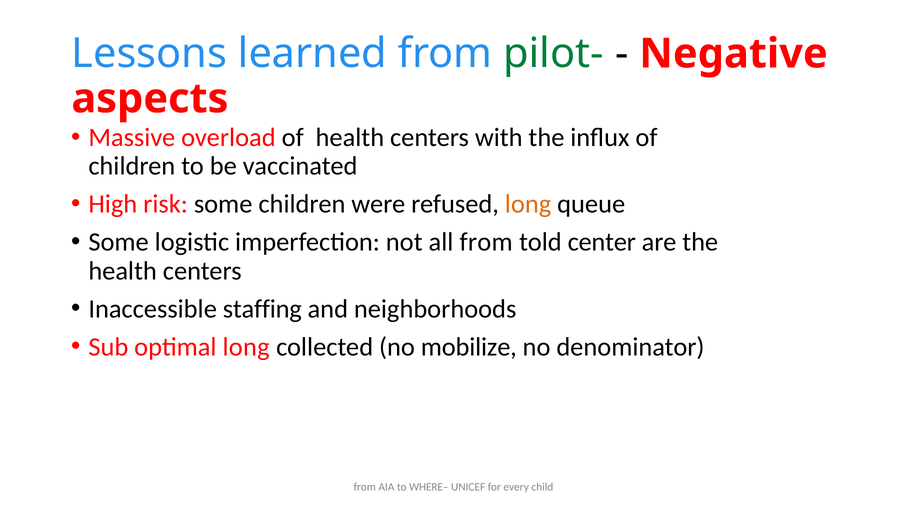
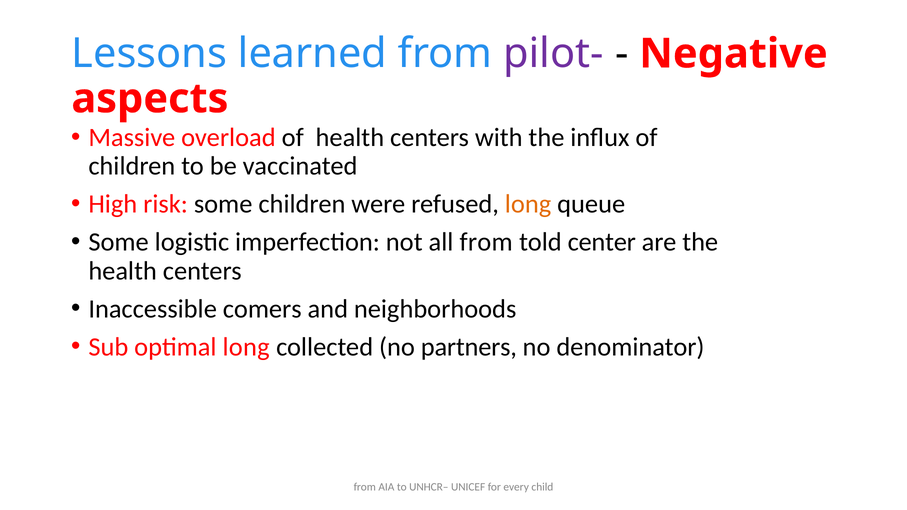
pilot- colour: green -> purple (553, 54)
staffing: staffing -> comers (262, 309)
mobilize: mobilize -> partners (469, 347)
WHERE–: WHERE– -> UNHCR– (429, 487)
